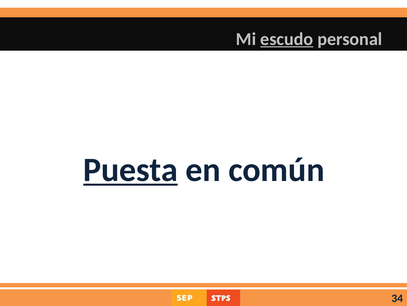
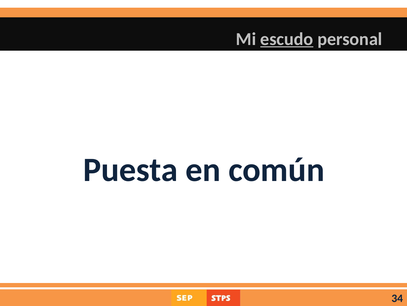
Puesta underline: present -> none (131, 170)
